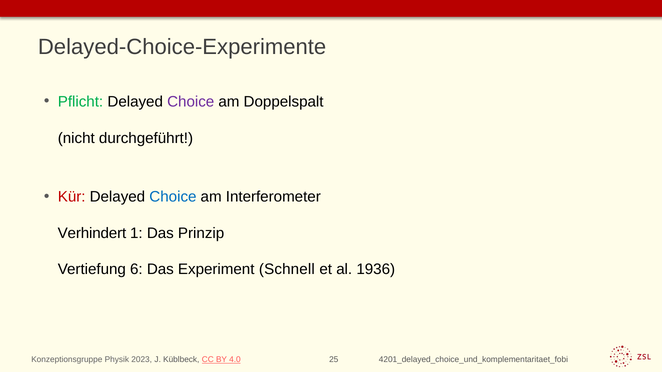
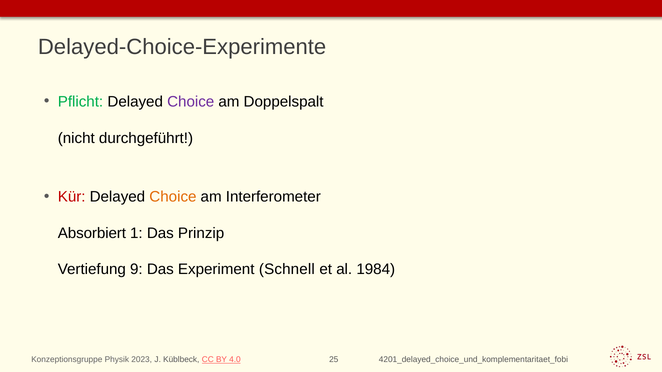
Choice colour: blue -> orange (173, 197)
Verhindert: Verhindert -> Absorbiert (92, 233)
6: 6 -> 9 (136, 270)
1936: 1936 -> 1984 (376, 270)
